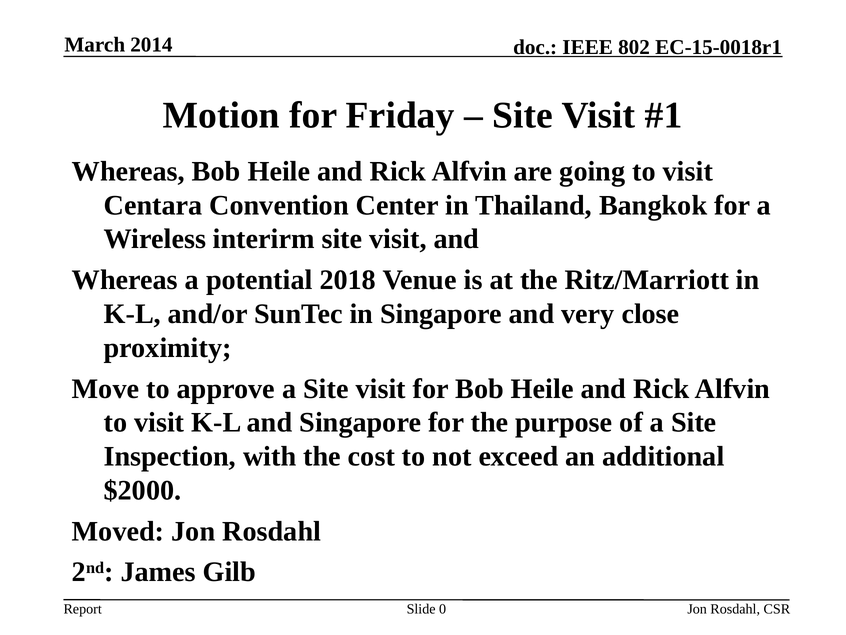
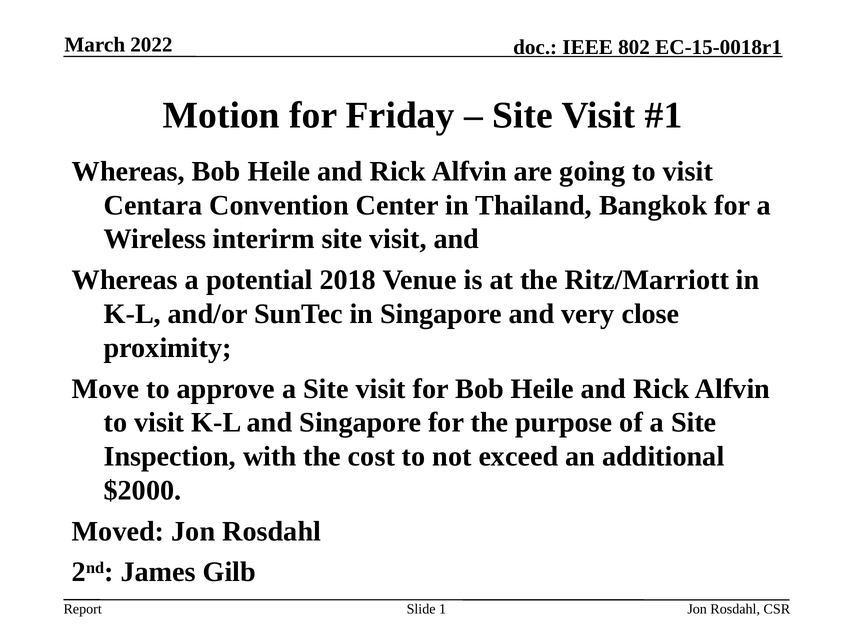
2014: 2014 -> 2022 (151, 45)
0: 0 -> 1 (443, 609)
